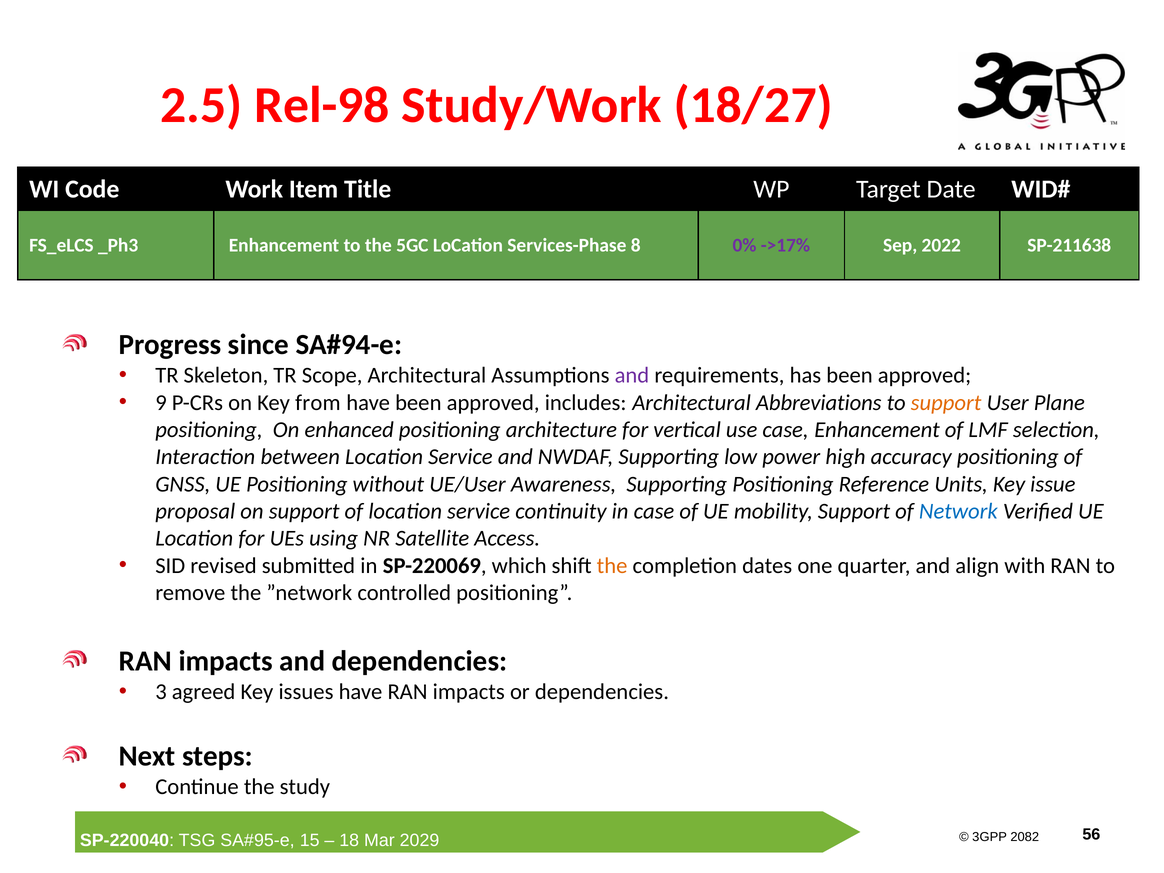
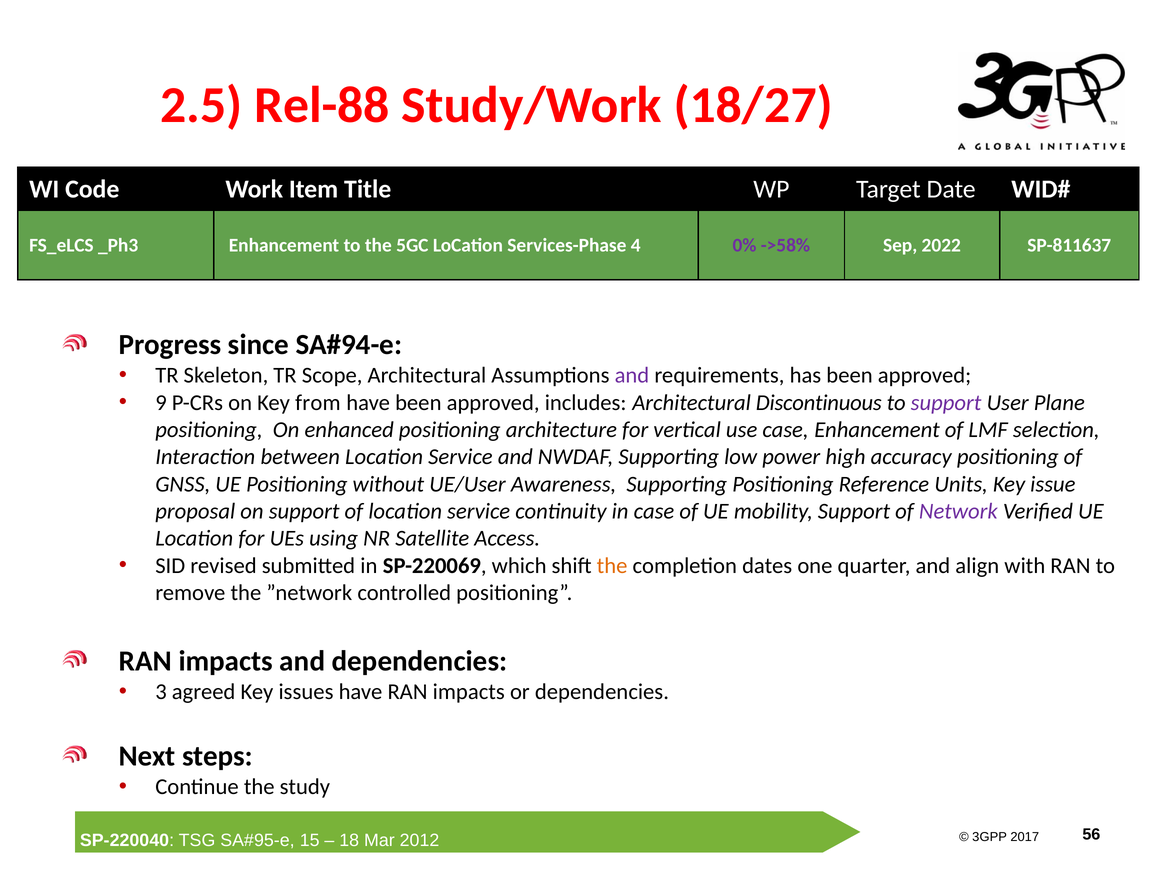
Rel-98: Rel-98 -> Rel-88 (322, 105)
8: 8 -> 4 (636, 245)
->17%: ->17% -> ->58% (785, 245)
SP-211638: SP-211638 -> SP-811637 (1069, 245)
Abbreviations: Abbreviations -> Discontinuous (819, 403)
support colour: orange -> purple (946, 403)
Network colour: blue -> purple (958, 511)
2082: 2082 -> 2017 (1025, 837)
2029: 2029 -> 2012 (420, 840)
